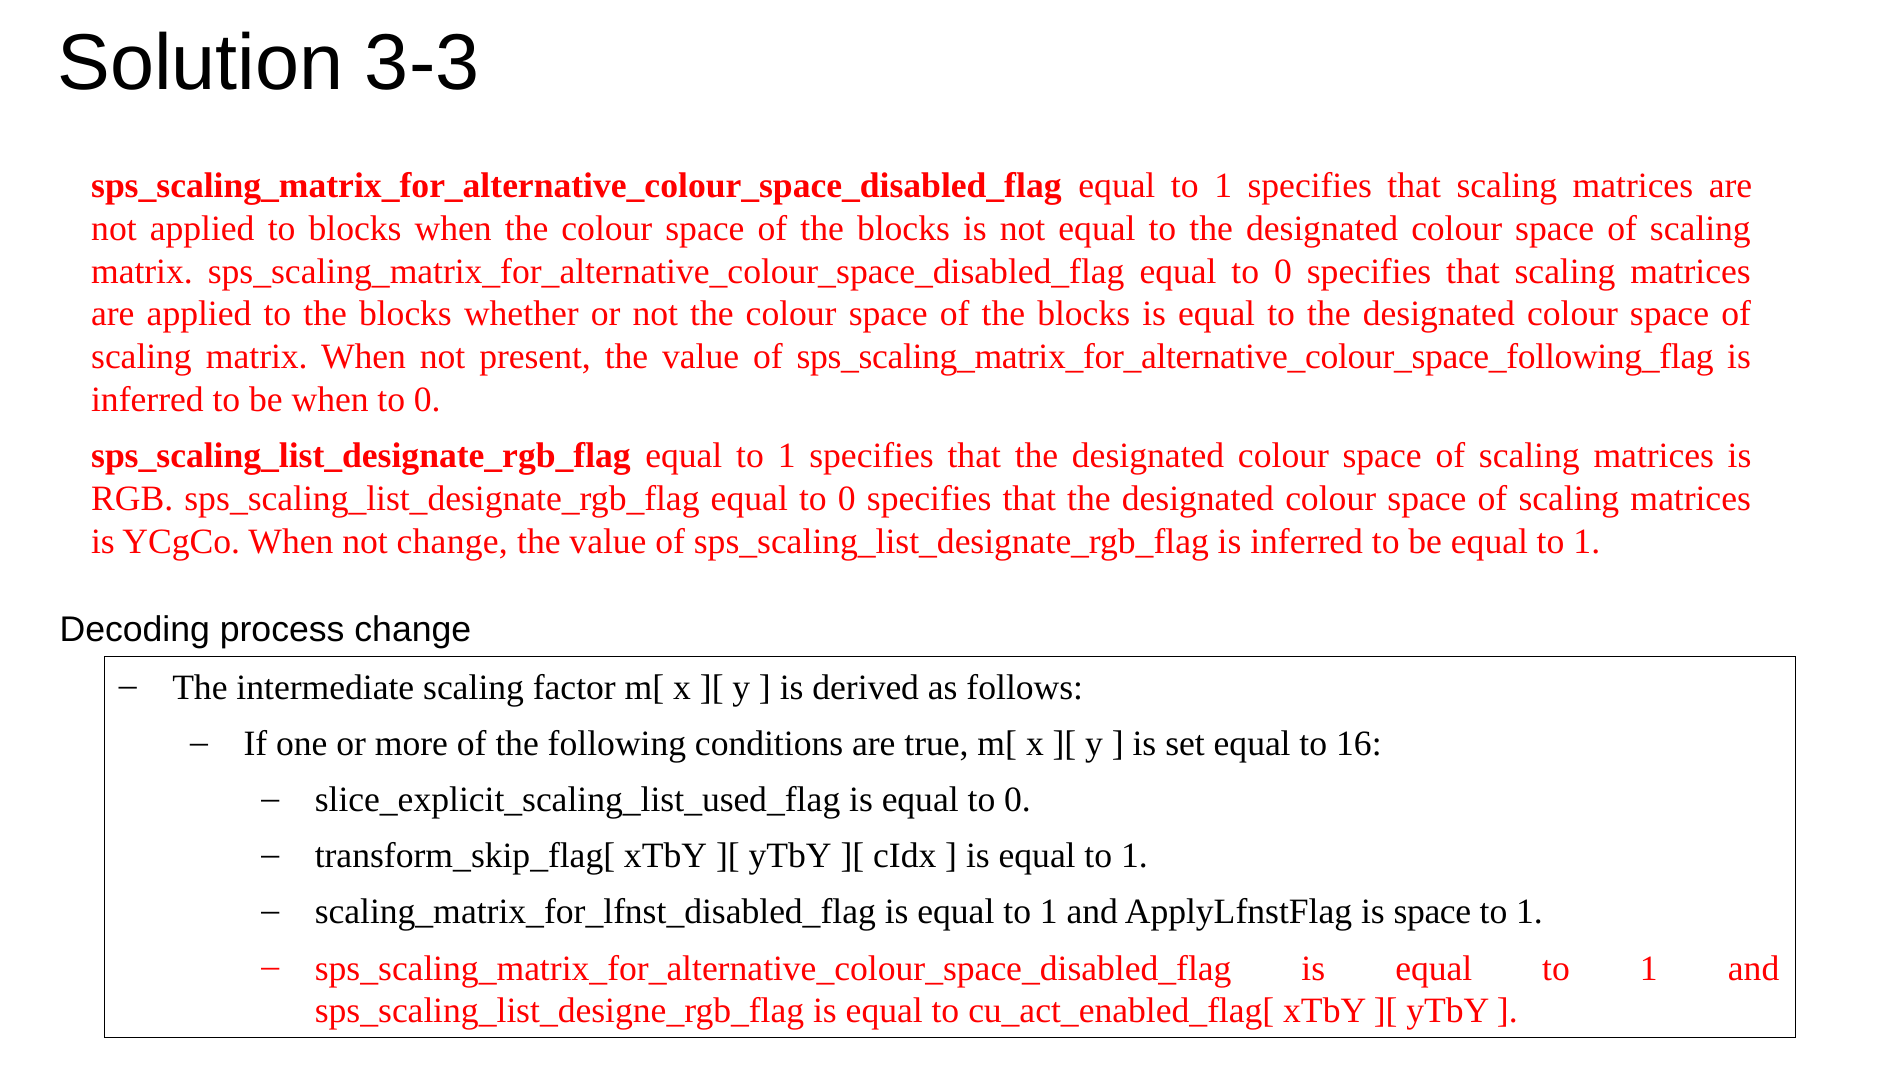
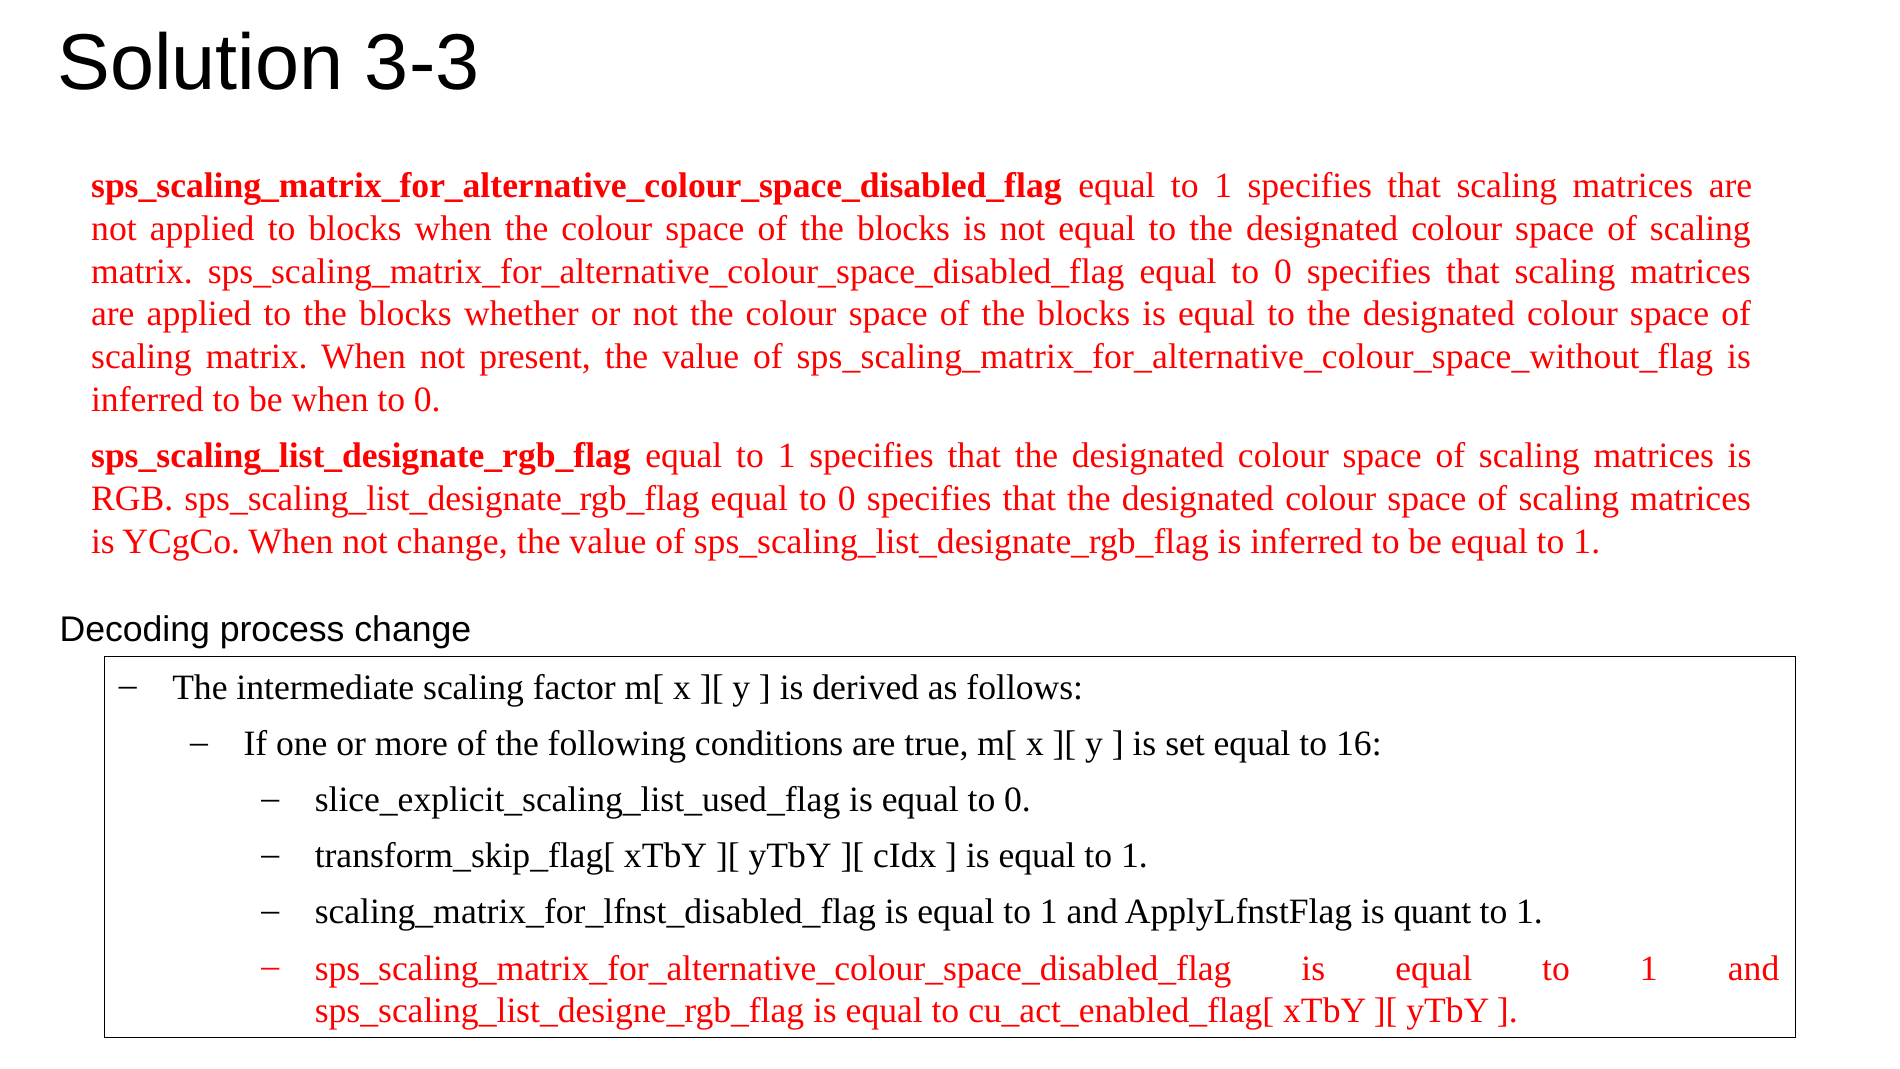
sps_scaling_matrix_for_alternative_colour_space_following_flag: sps_scaling_matrix_for_alternative_colour_space_following_flag -> sps_scaling_matrix_for_alternative_colour_space_without_flag (1255, 357)
is space: space -> quant (1432, 912)
